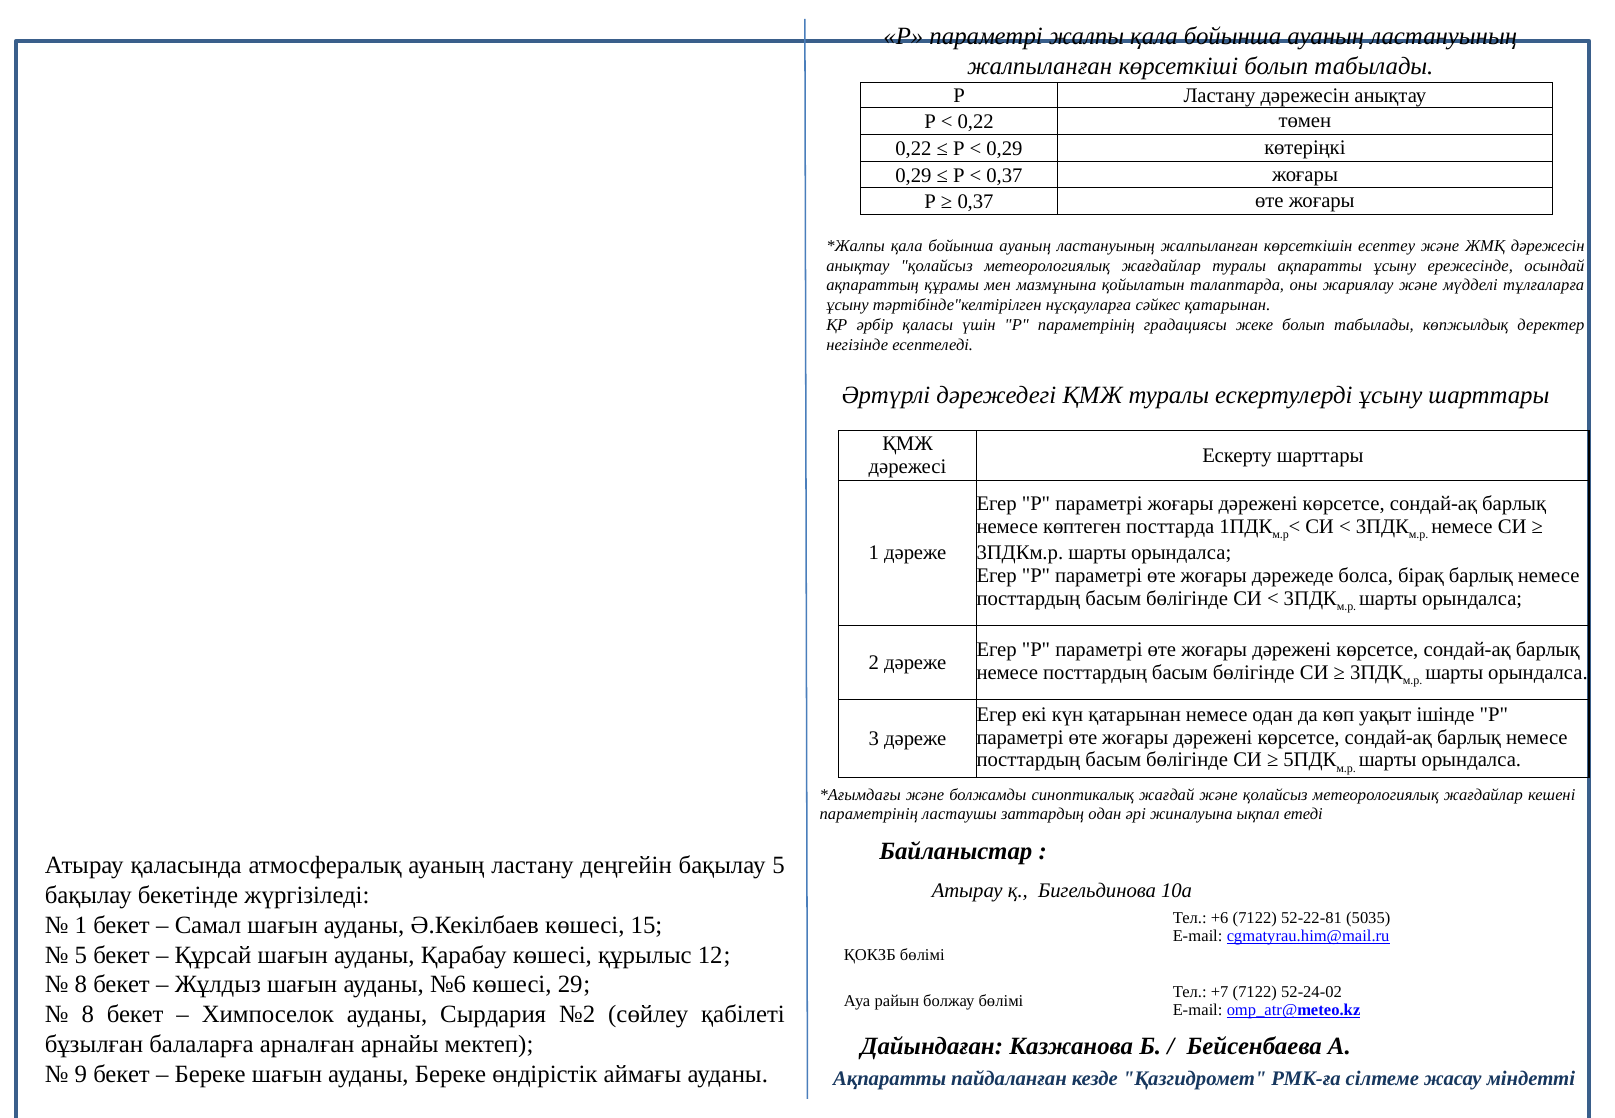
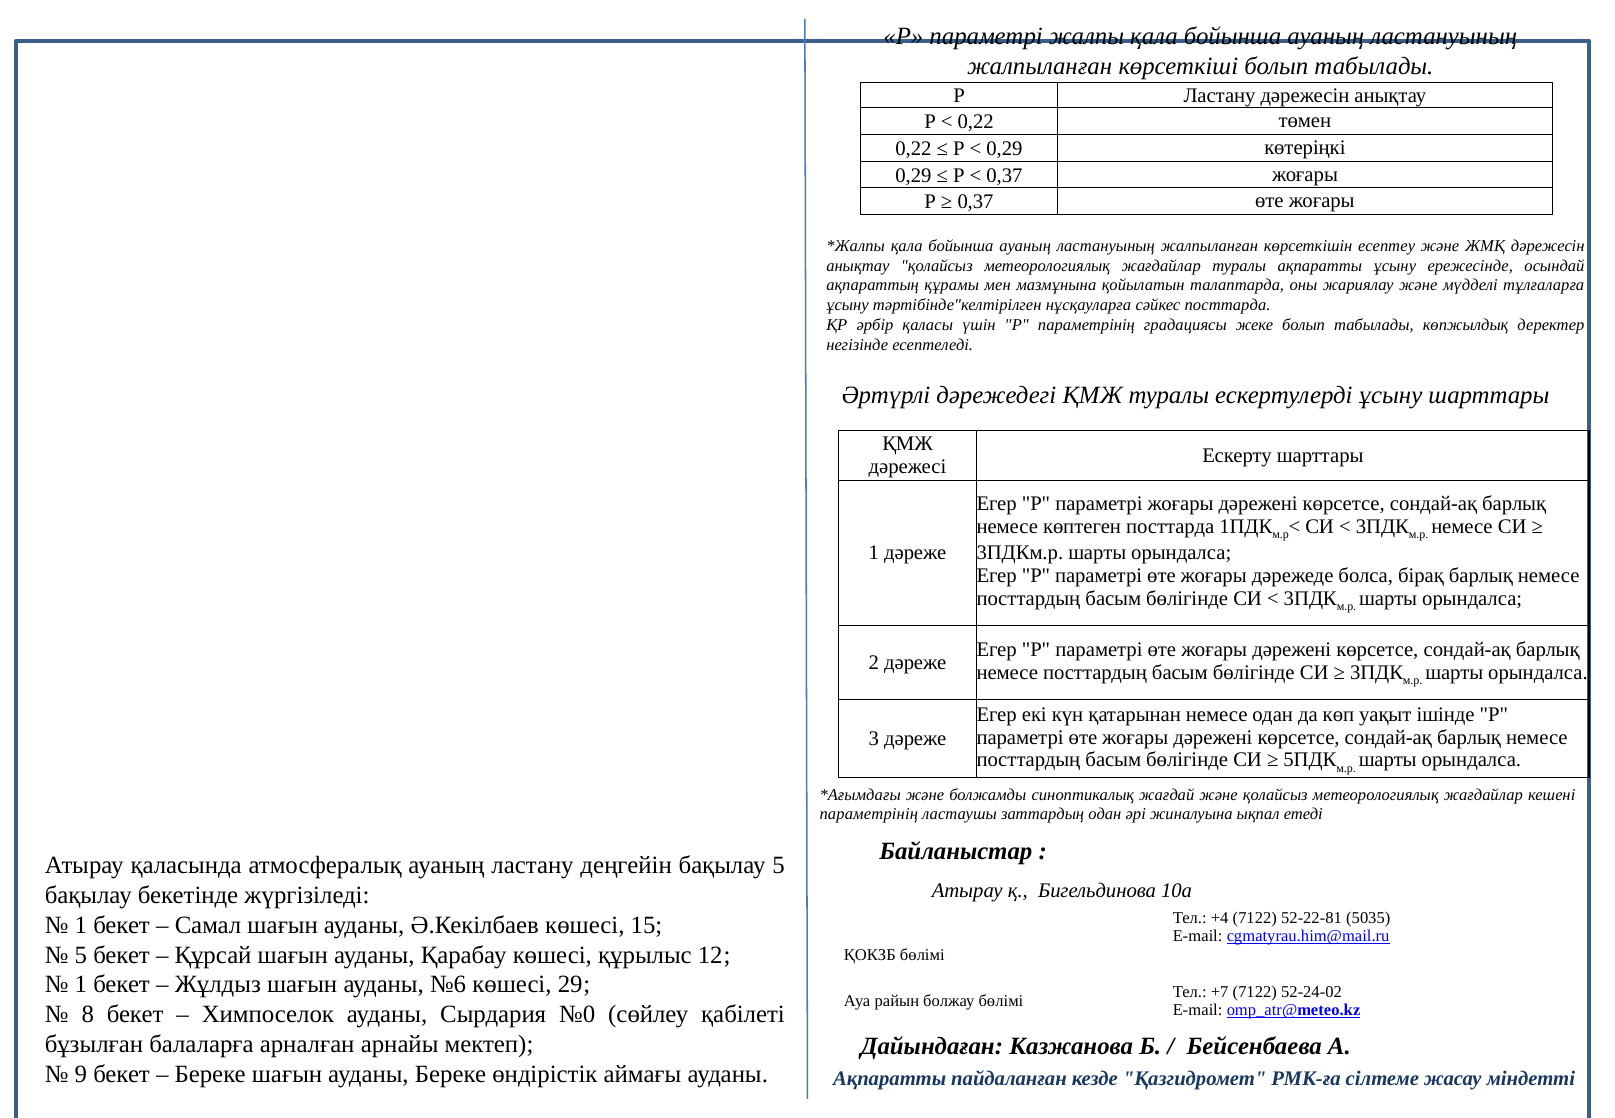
сәйкес қатарынан: қатарынан -> посттарда (1228, 305)
+6: +6 -> +4 (1220, 918)
8: 8 -> 1 (81, 985)
№2: №2 -> №0 (577, 1015)
